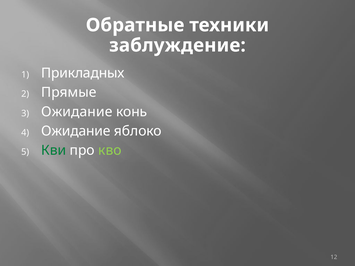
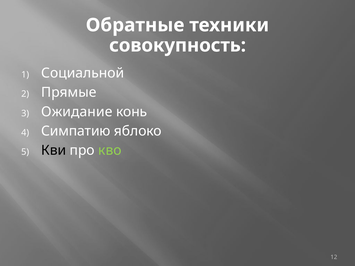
заблуждение: заблуждение -> совокупность (178, 45)
Прикладных: Прикладных -> Социальной (83, 73)
Ожидание: Ожидание -> Симпатию (76, 131)
Кви colour: green -> black (54, 150)
